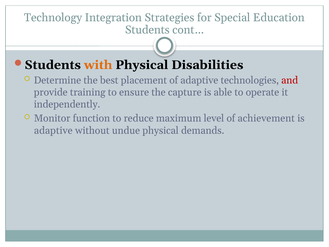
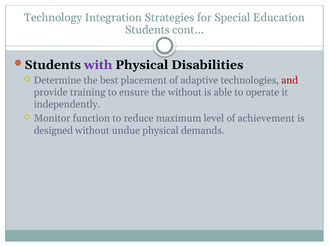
with colour: orange -> purple (98, 65)
the capture: capture -> without (185, 92)
adaptive: adaptive -> designed (53, 130)
